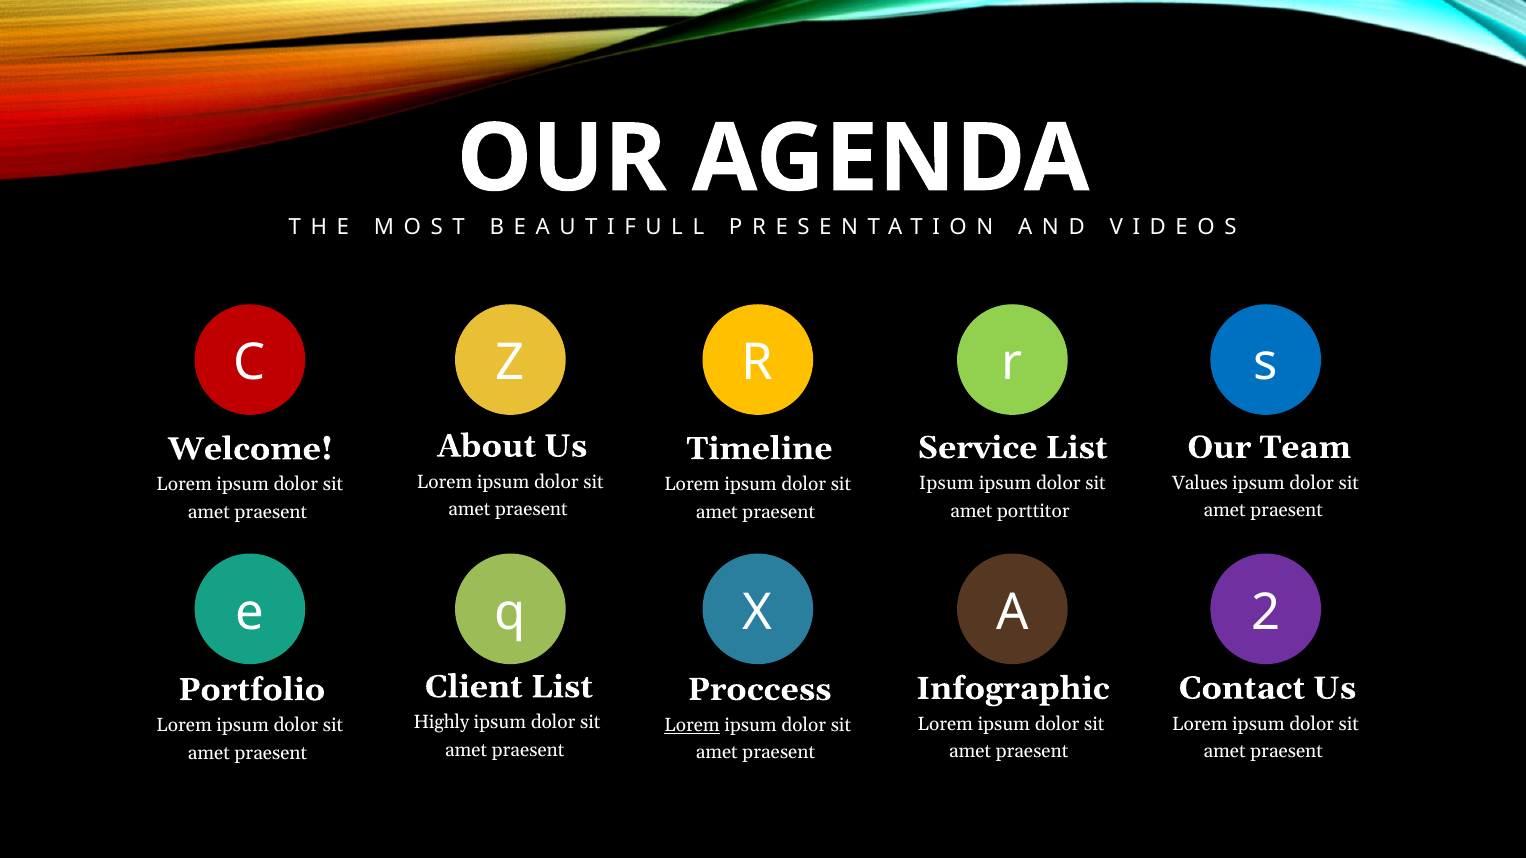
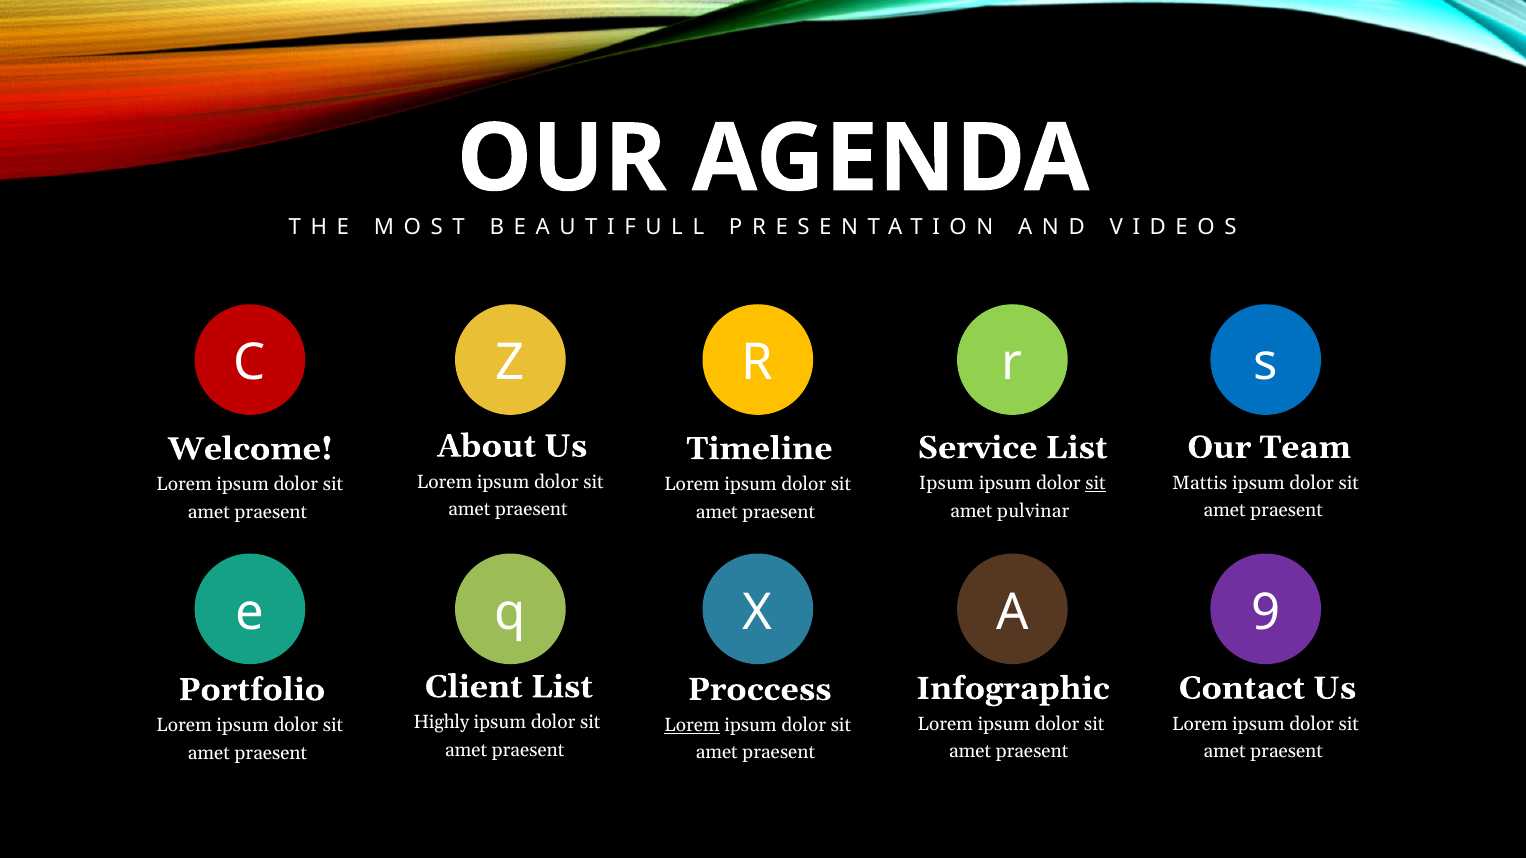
Values: Values -> Mattis (1200, 483)
sit underline: none -> present (1096, 484)
porttitor: porttitor -> pulvinar (1033, 511)
2: 2 -> 9 (1266, 613)
